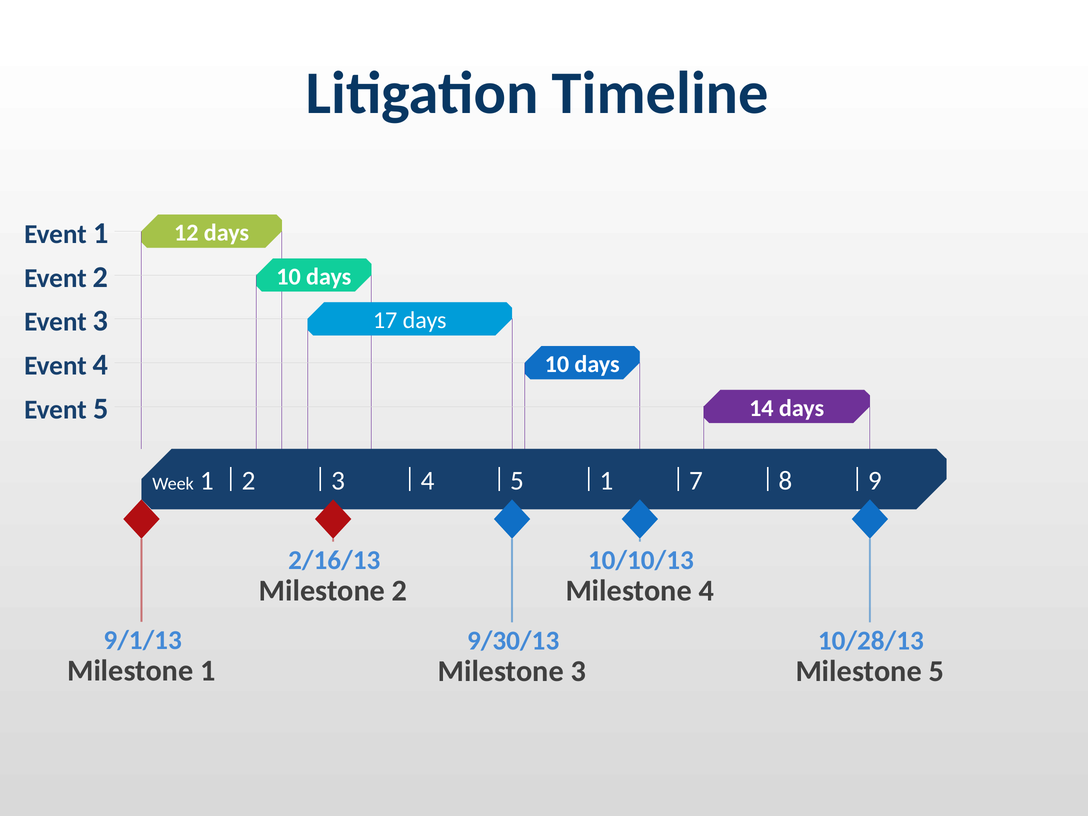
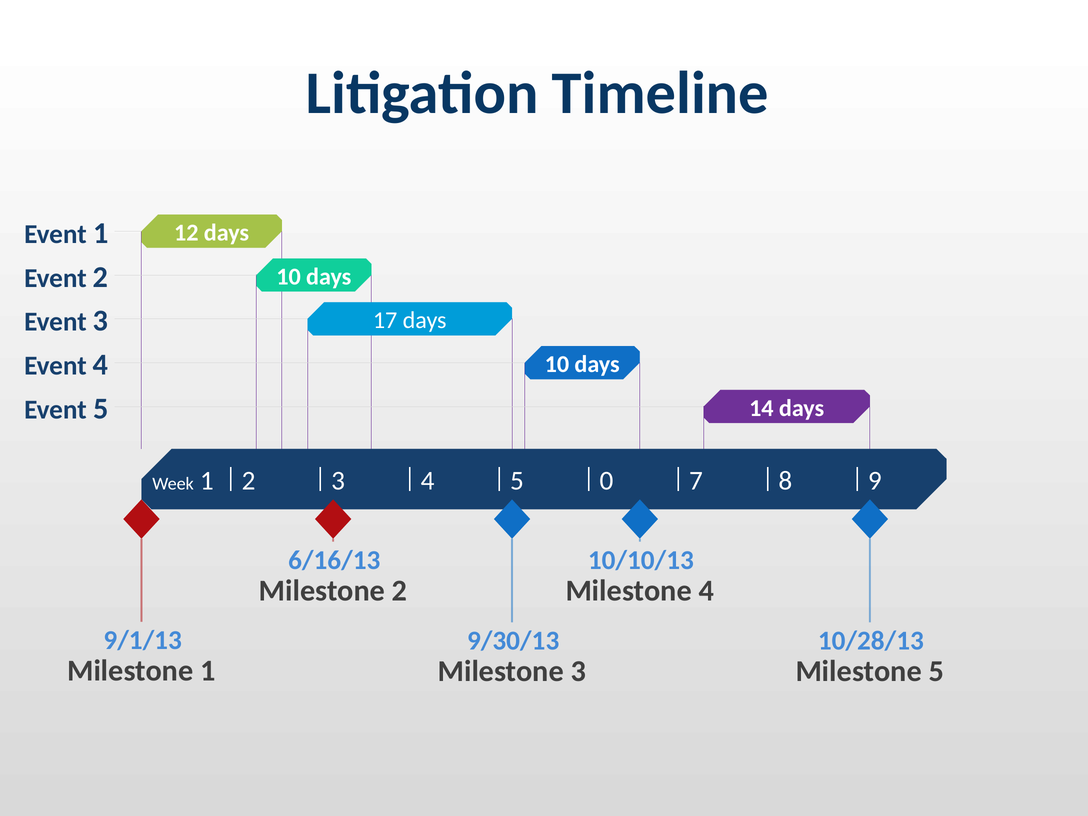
5 1: 1 -> 0 (606, 481)
2/16/13: 2/16/13 -> 6/16/13 (334, 560)
